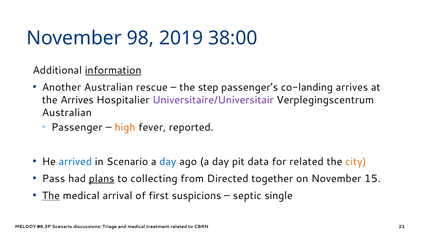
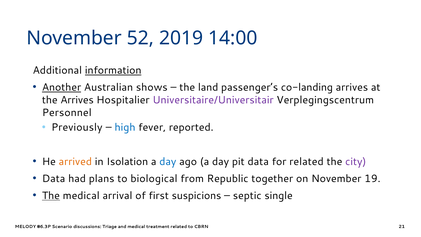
98: 98 -> 52 (140, 38)
38:00: 38:00 -> 14:00 (233, 38)
Another underline: none -> present (62, 87)
rescue: rescue -> shows (152, 87)
step: step -> land (208, 87)
Australian: Australian -> Personnel (67, 113)
Passenger: Passenger -> Previously (77, 127)
high colour: orange -> blue (125, 127)
arrived colour: blue -> orange (75, 161)
in Scenario: Scenario -> Isolation (127, 161)
city colour: orange -> purple (356, 161)
Pass: Pass -> Data (54, 178)
plans underline: present -> none (102, 178)
collecting: collecting -> biological (154, 178)
Directed: Directed -> Republic (228, 178)
15: 15 -> 19 (372, 178)
